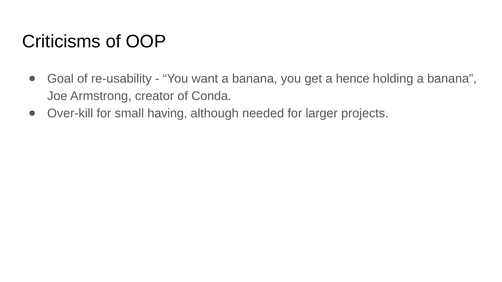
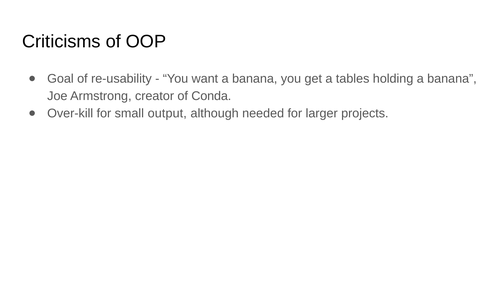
hence: hence -> tables (353, 79)
having: having -> output (167, 114)
